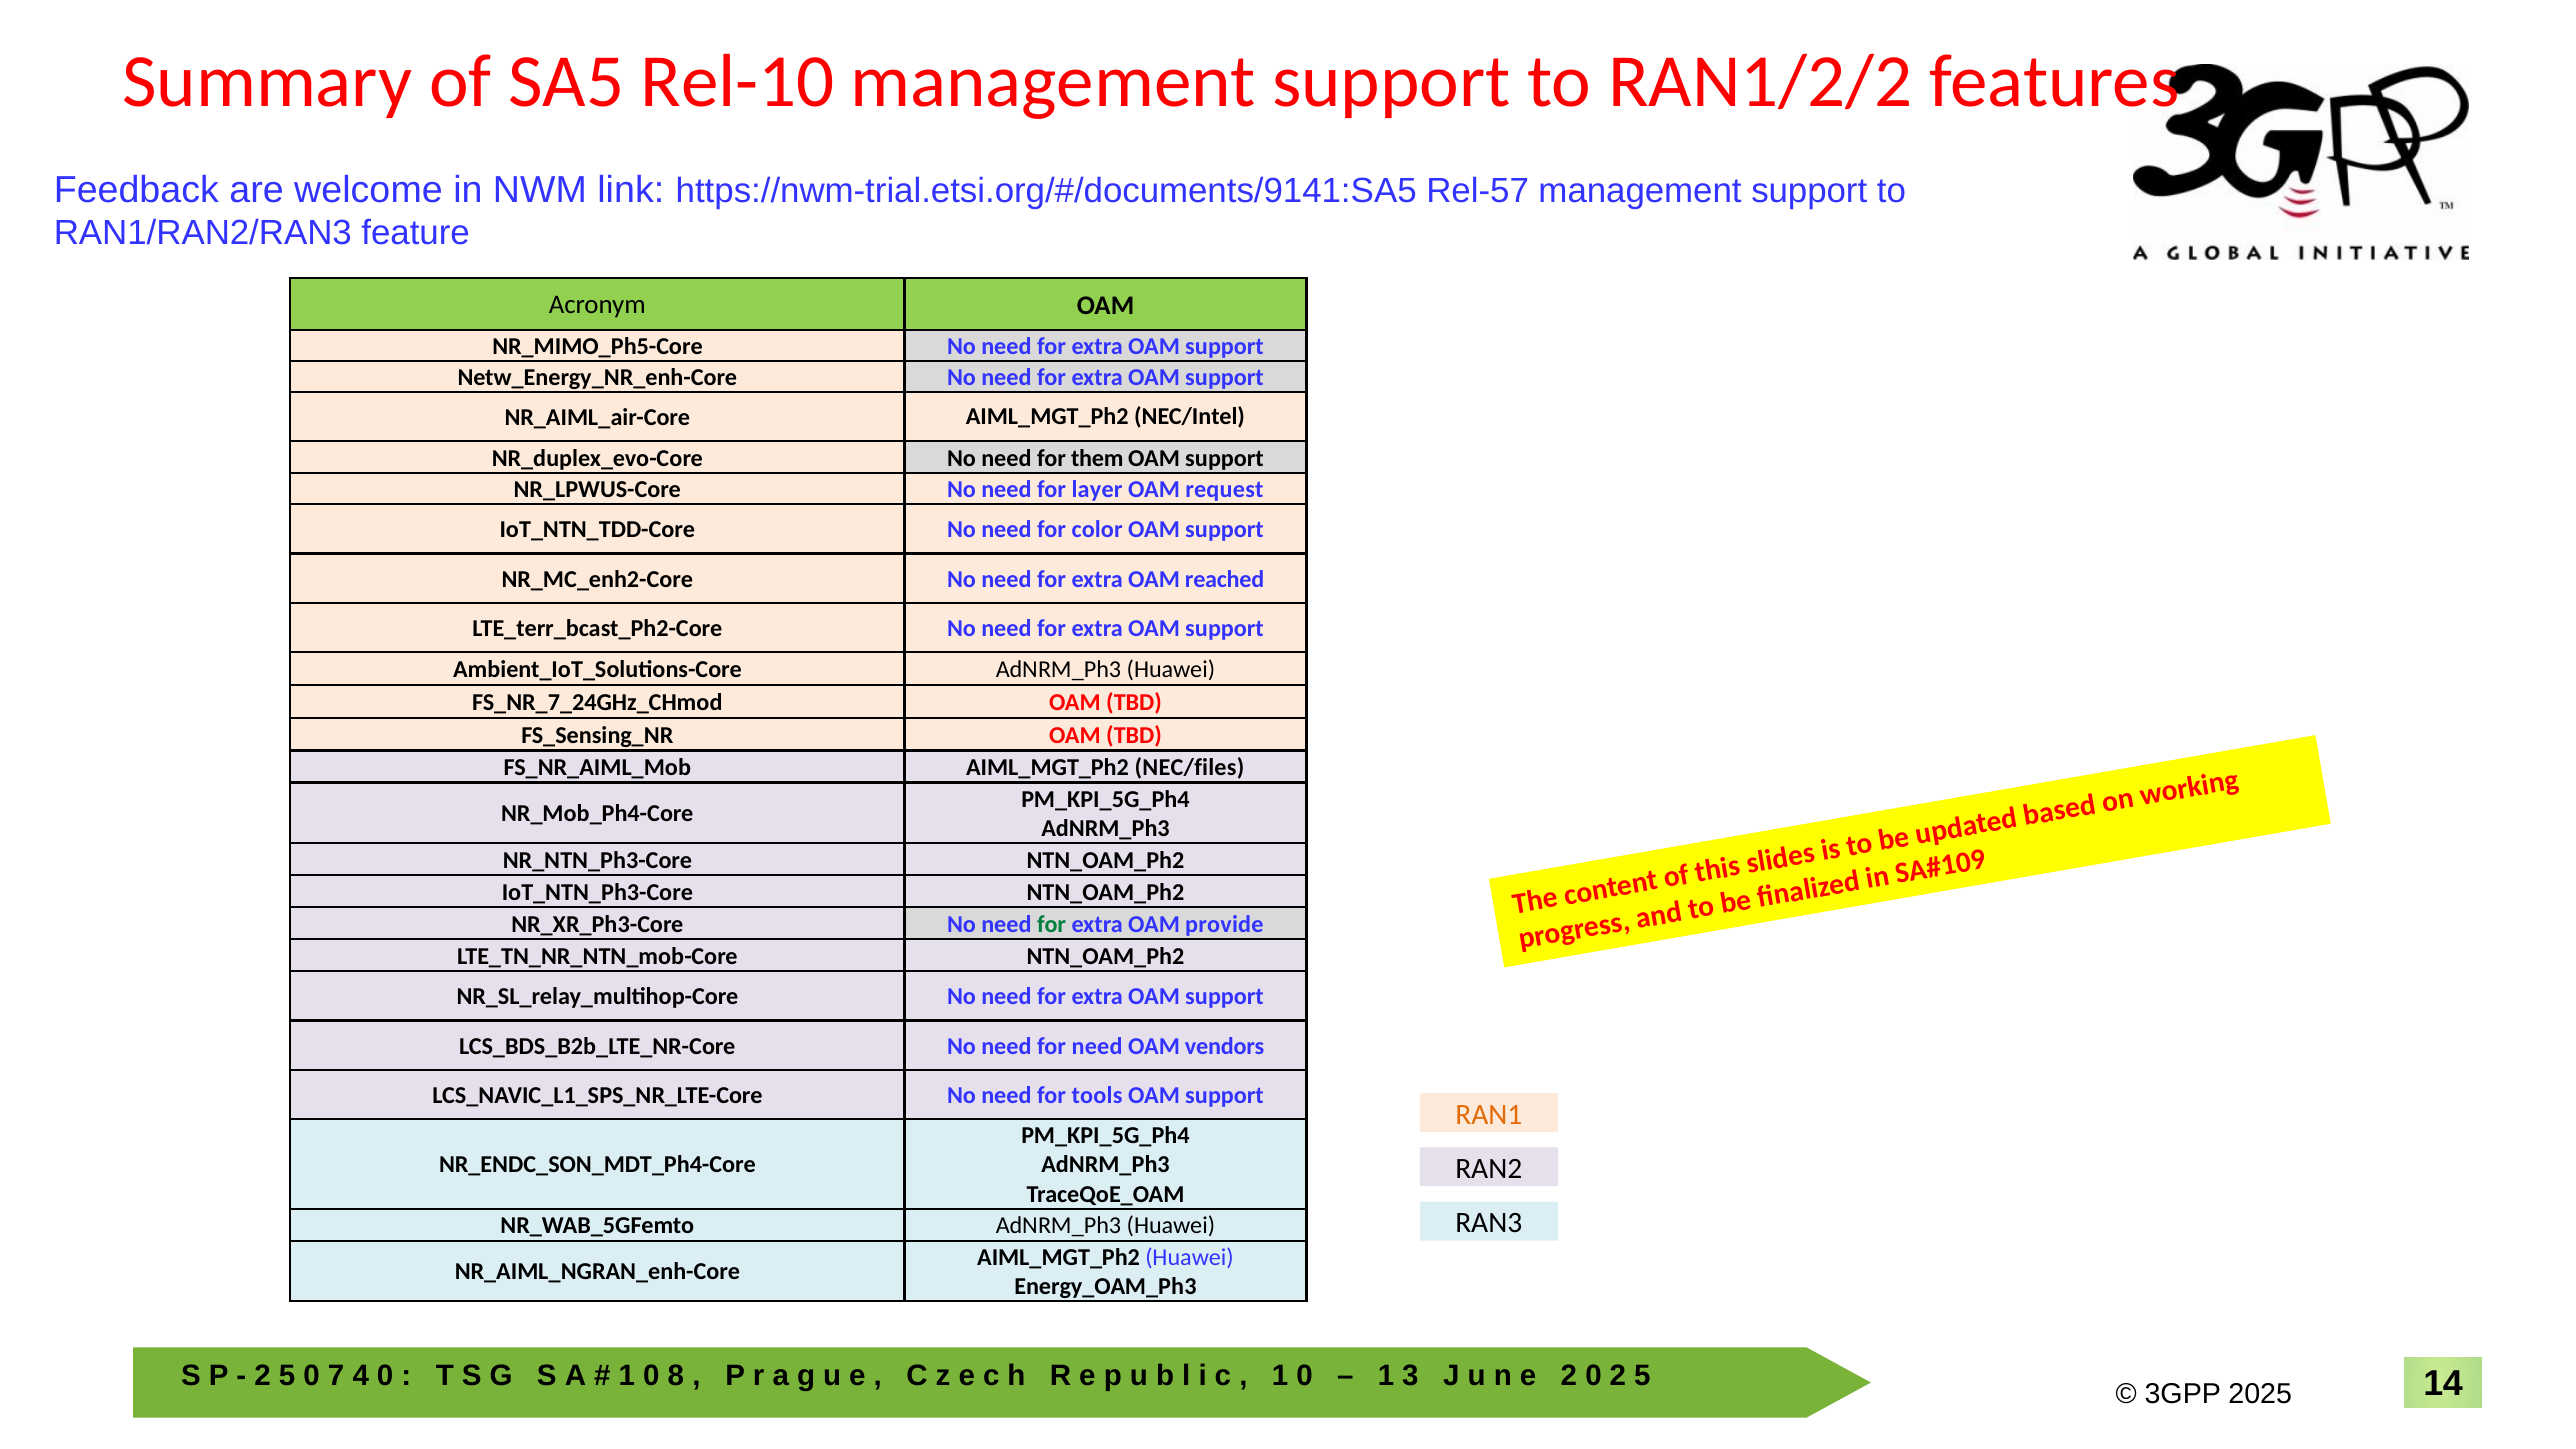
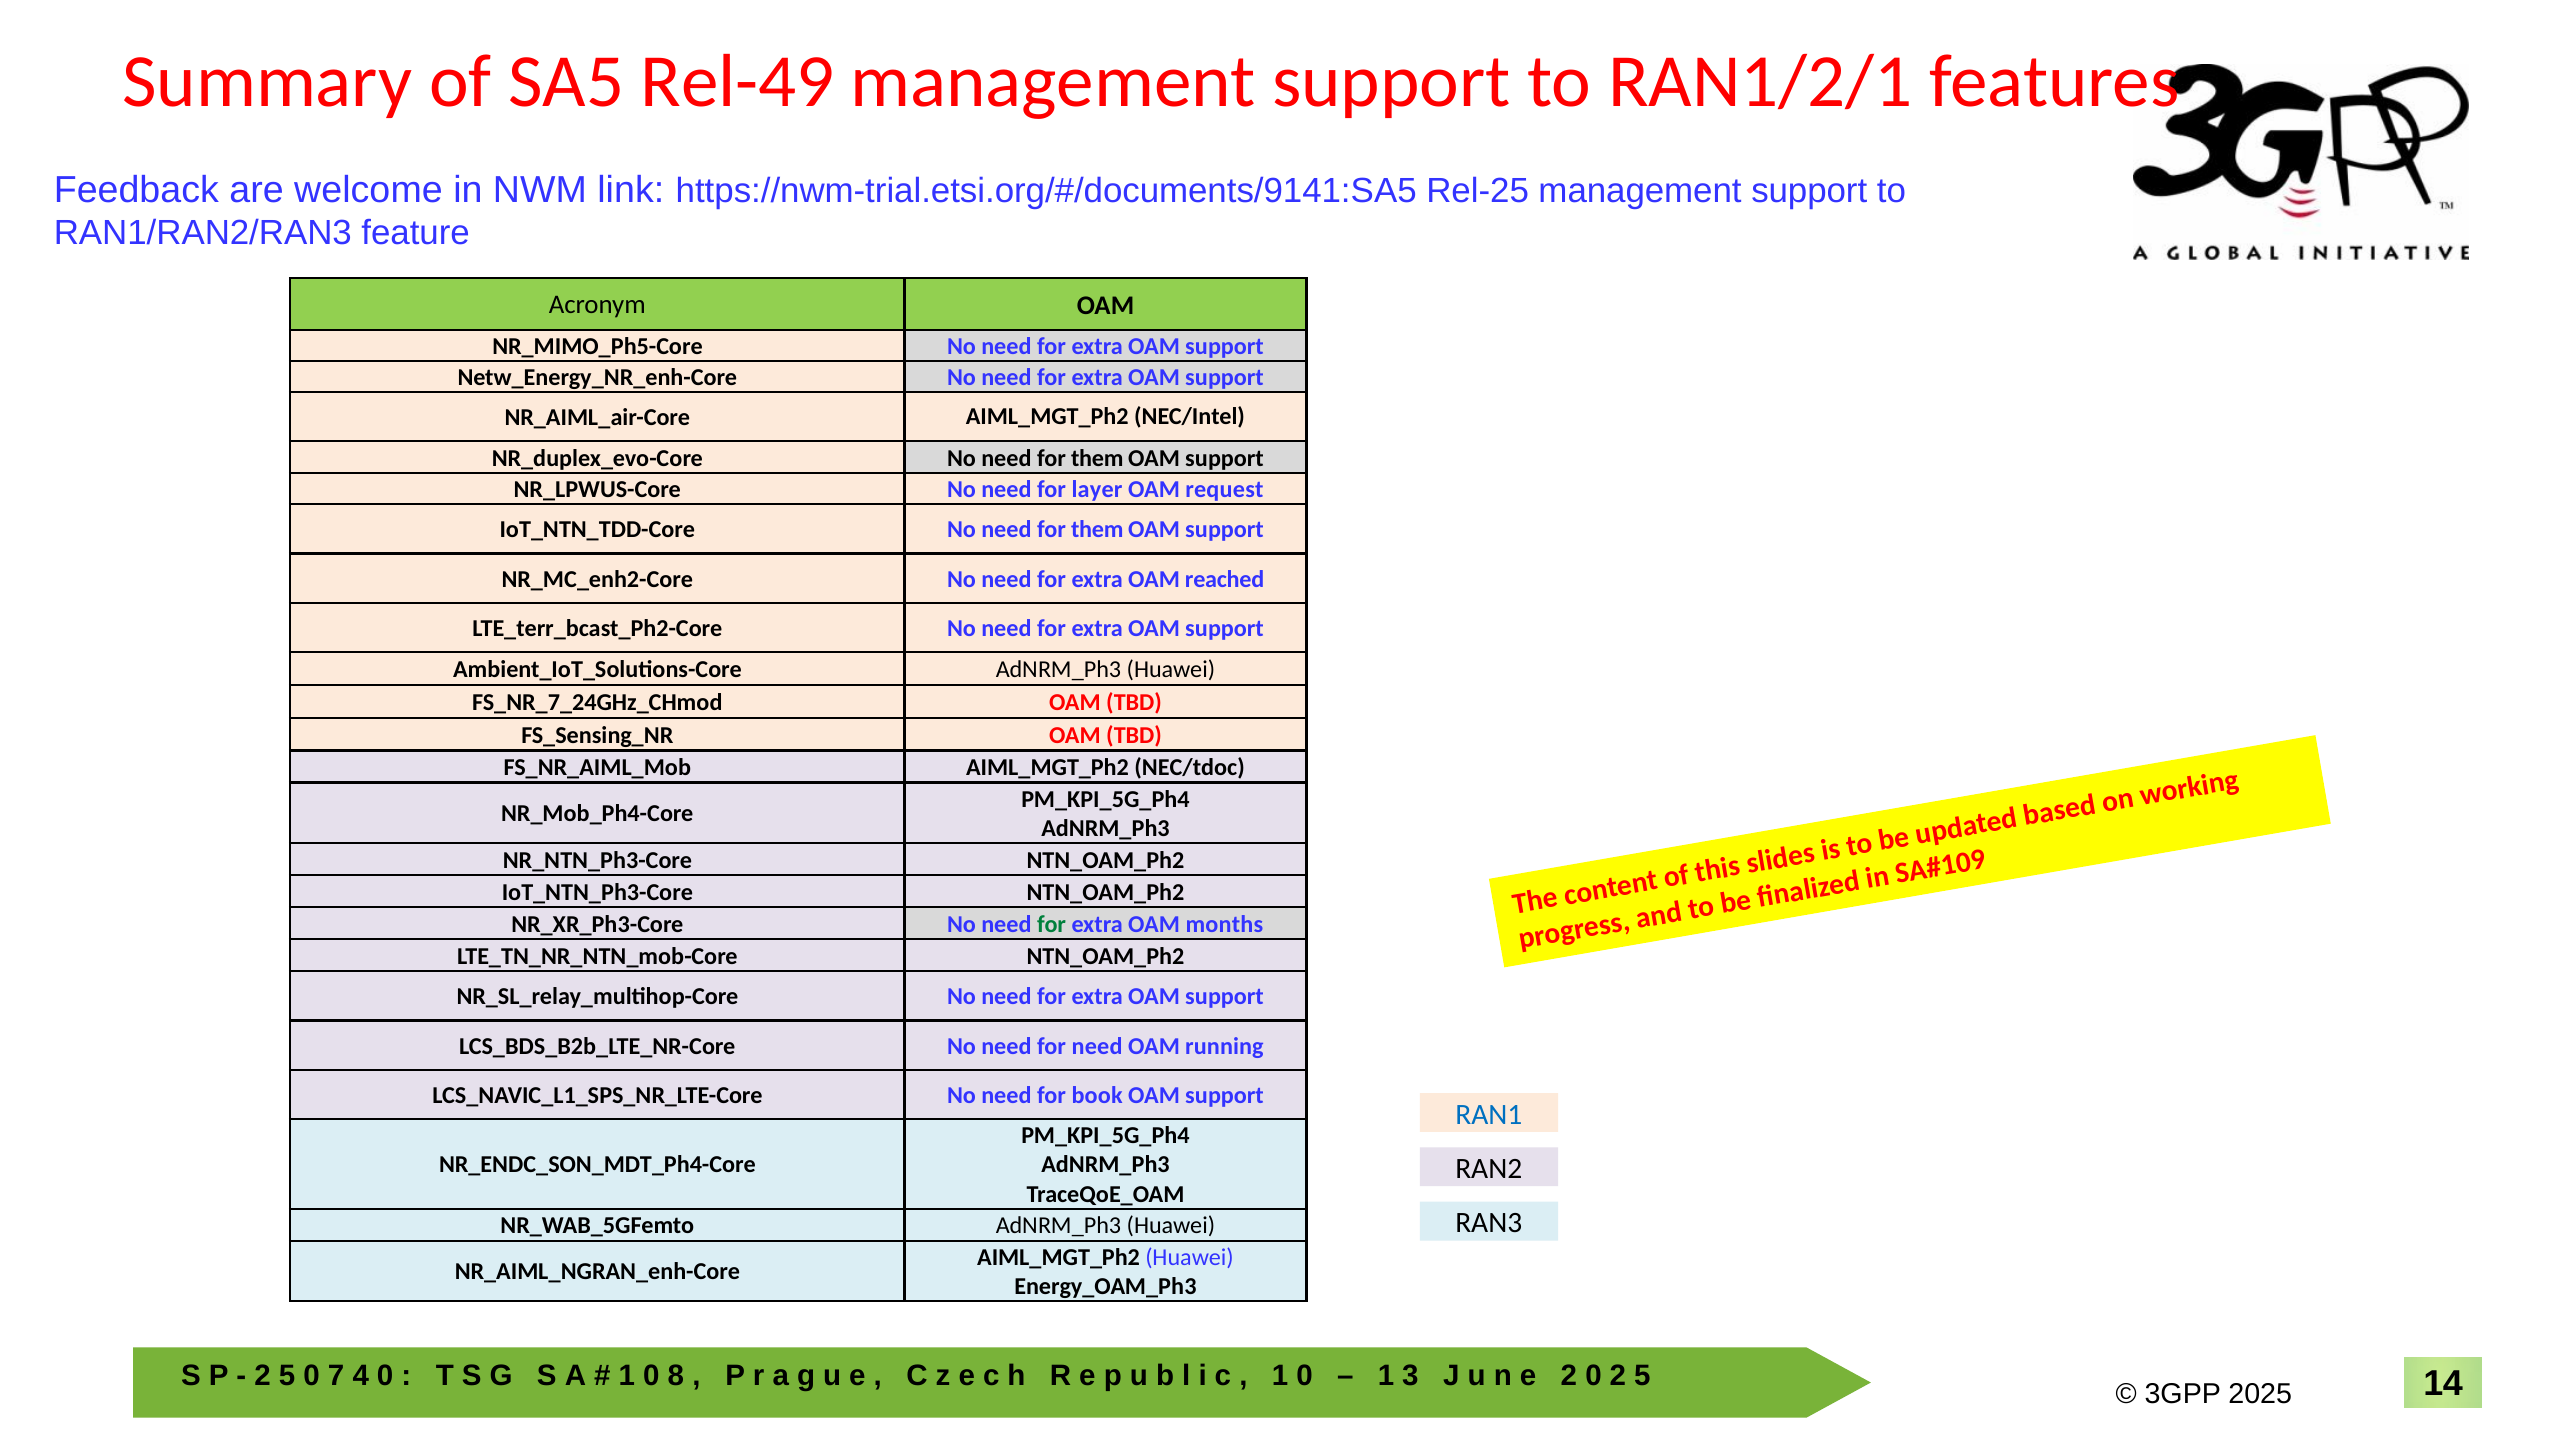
Rel-10: Rel-10 -> Rel-49 (738, 82)
RAN1/2/2: RAN1/2/2 -> RAN1/2/1 (1760, 82)
Rel-57: Rel-57 -> Rel-25 (1478, 191)
color: color -> them (1097, 530)
NEC/files: NEC/files -> NEC/tdoc (1190, 768)
provide: provide -> months (1224, 924)
vendors: vendors -> running (1224, 1046)
tools: tools -> book (1097, 1095)
RAN1 colour: orange -> blue (1489, 1115)
